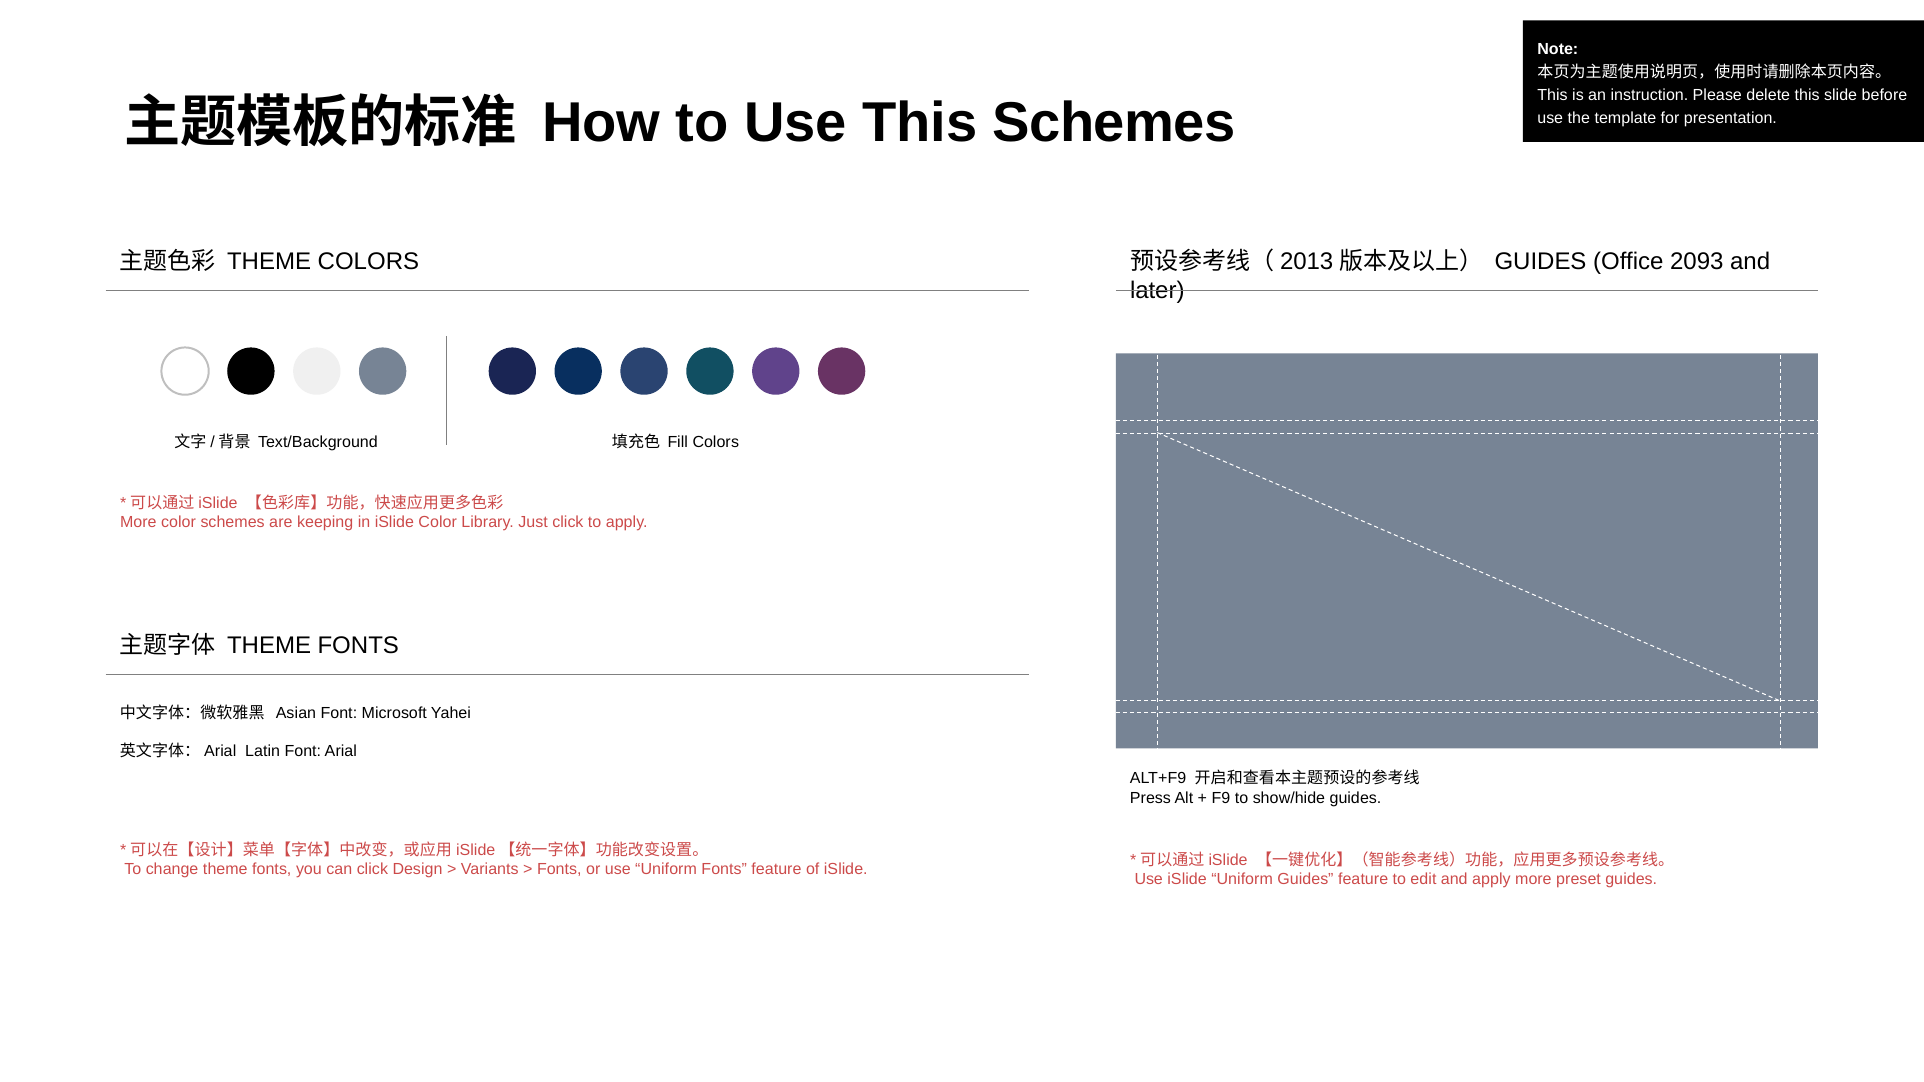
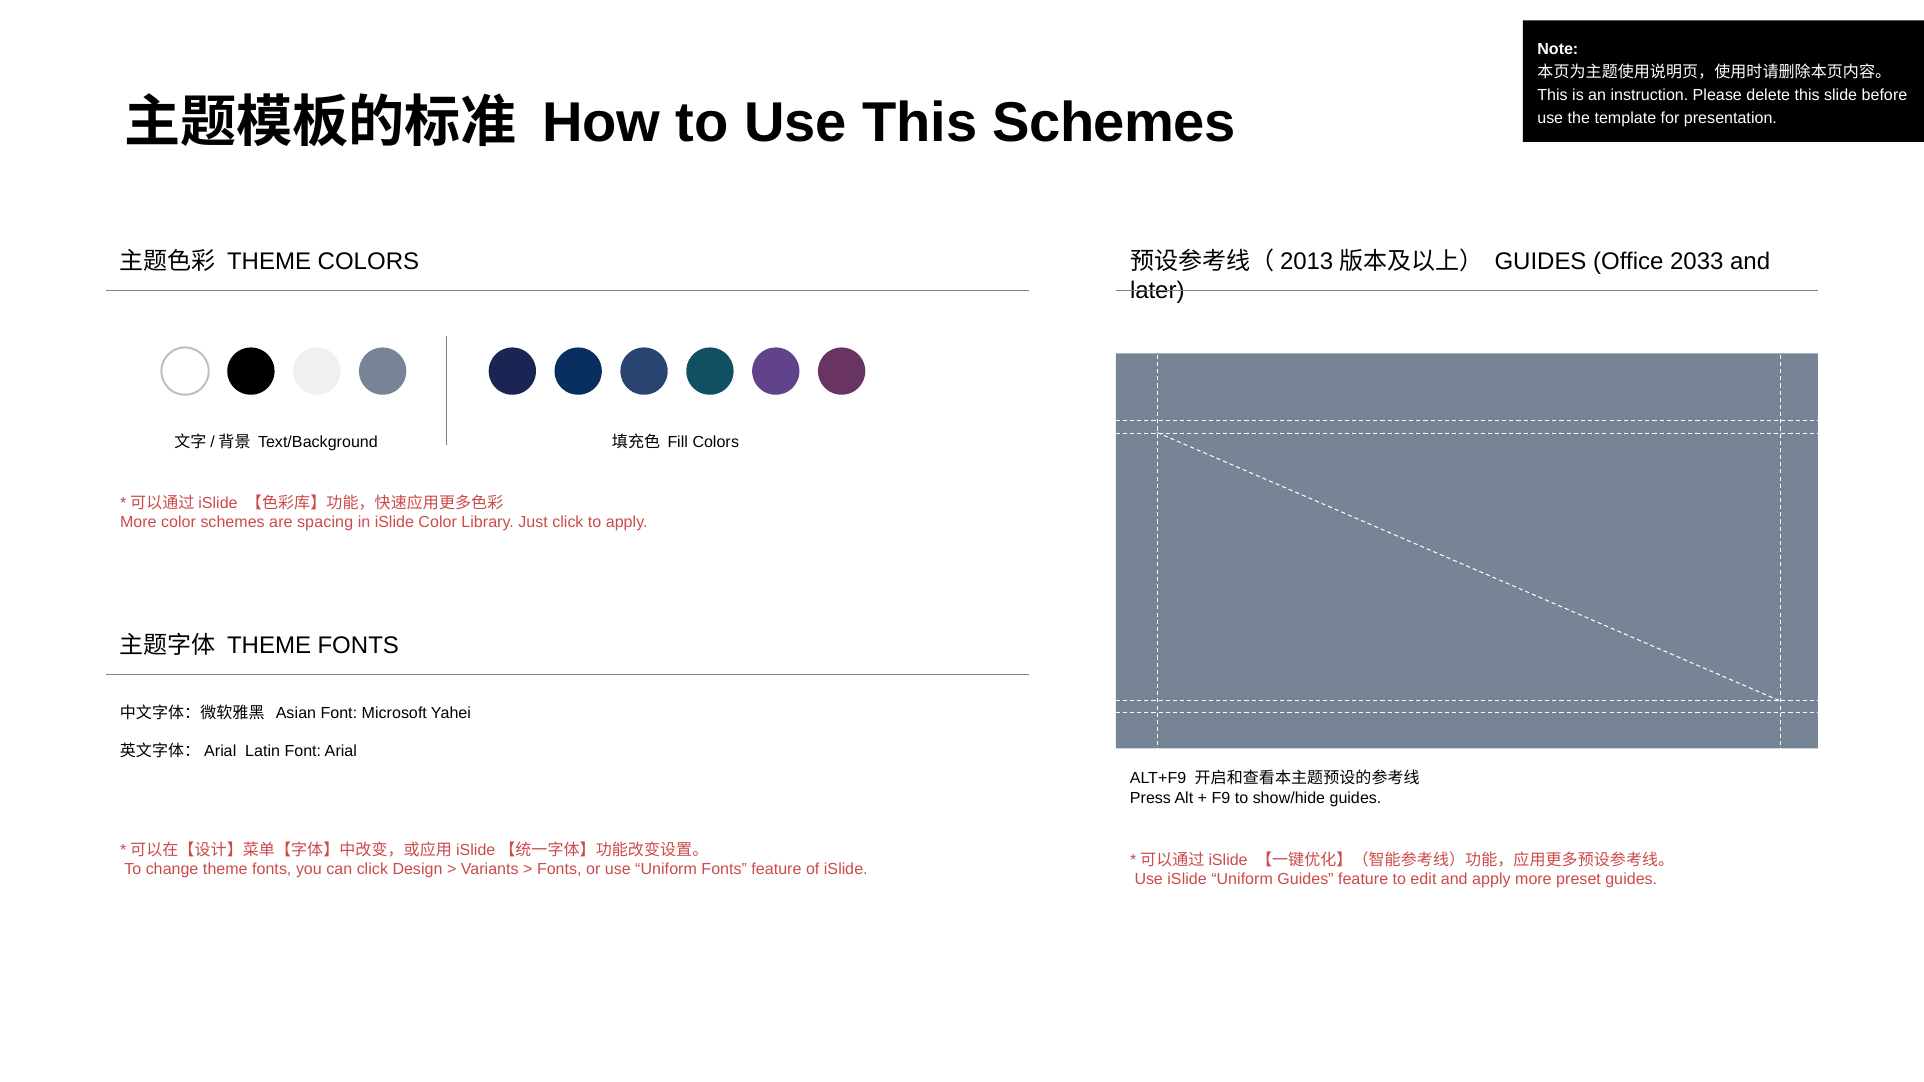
2093: 2093 -> 2033 (1697, 262)
keeping: keeping -> spacing (325, 523)
